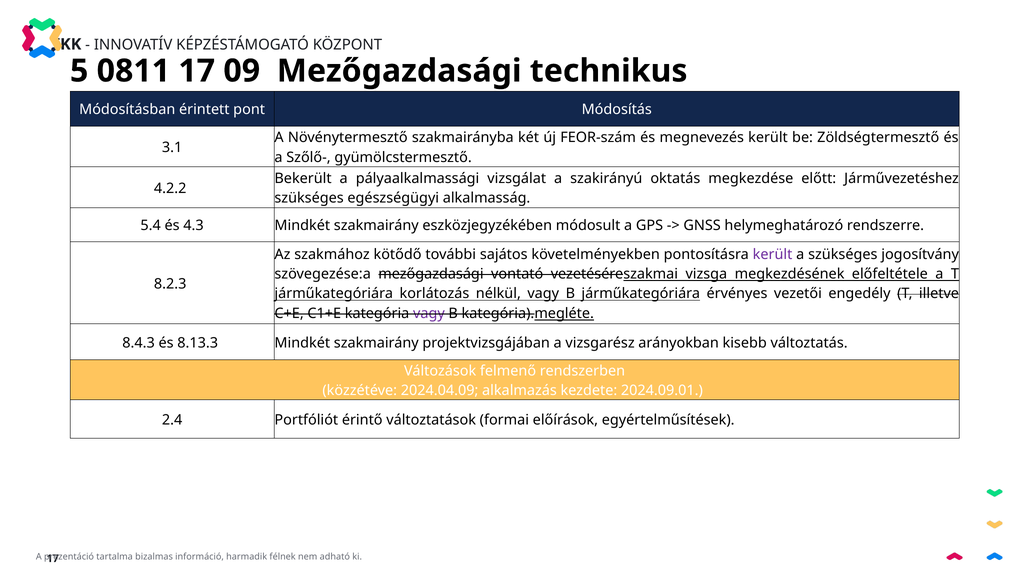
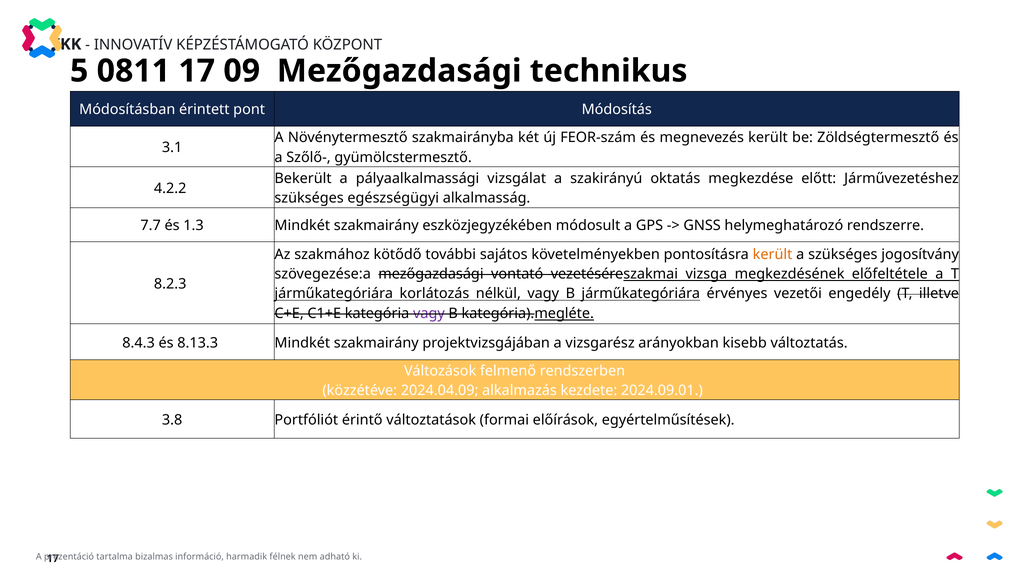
5.4: 5.4 -> 7.7 (151, 226)
4.3: 4.3 -> 1.3 (194, 226)
került colour: purple -> orange (773, 254)
2.4: 2.4 -> 3.8 (172, 420)
